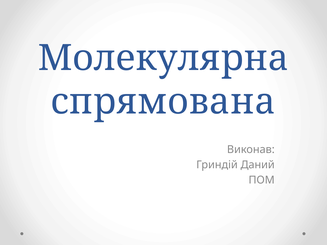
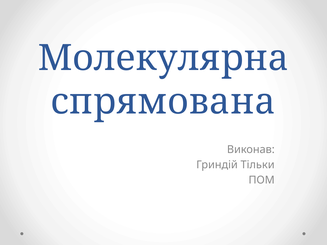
Даний: Даний -> Тільки (258, 165)
